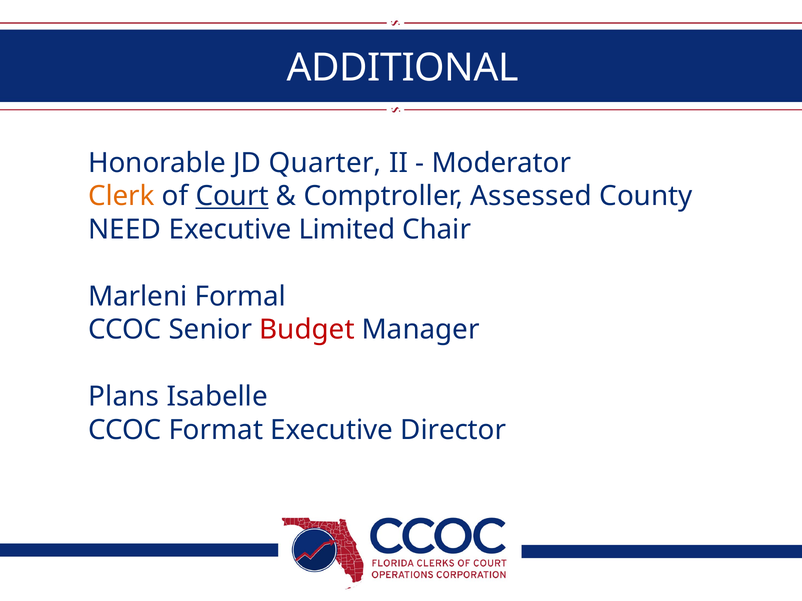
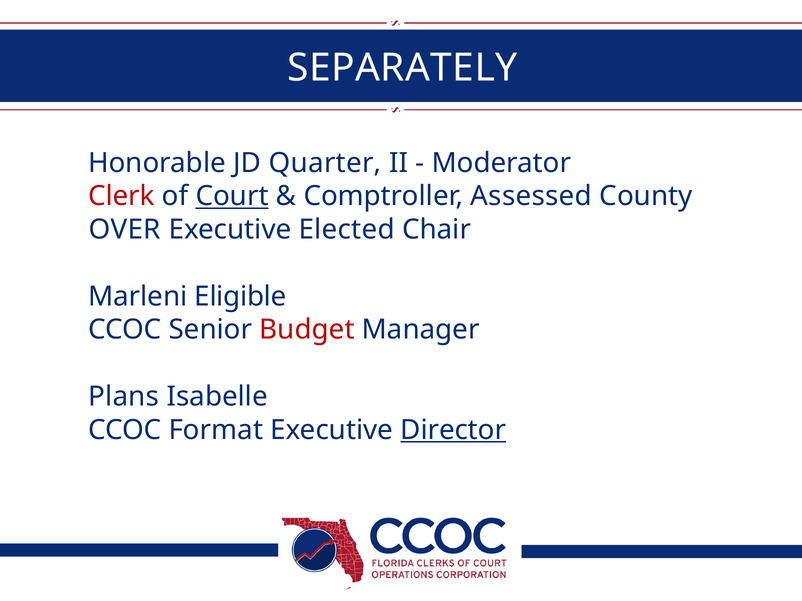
ADDITIONAL: ADDITIONAL -> SEPARATELY (402, 68)
Clerk colour: orange -> red (121, 196)
NEED: NEED -> OVER (125, 230)
Limited: Limited -> Elected (347, 230)
Formal: Formal -> Eligible (240, 297)
Director underline: none -> present (453, 430)
